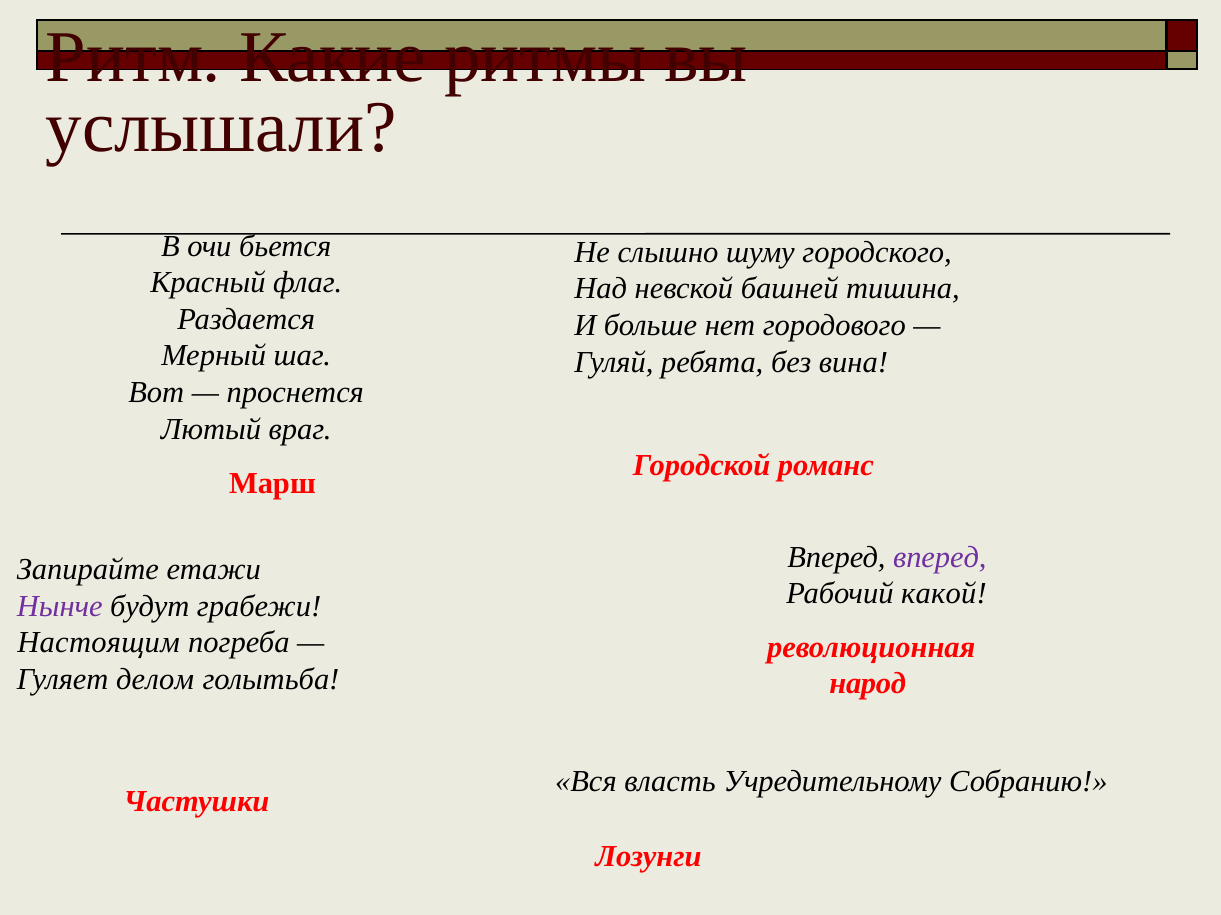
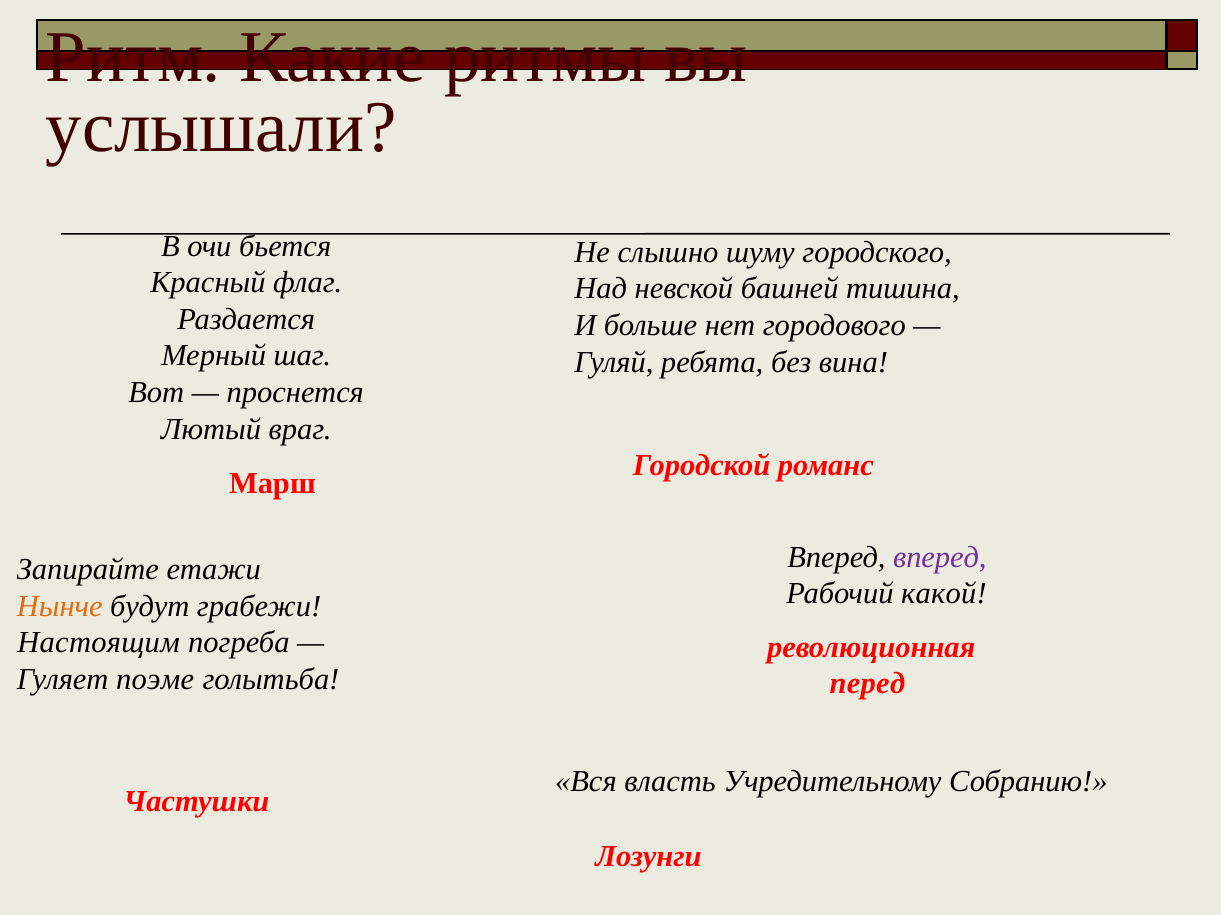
Нынче colour: purple -> orange (60, 606)
делом: делом -> поэме (155, 680)
народ: народ -> перед (867, 684)
